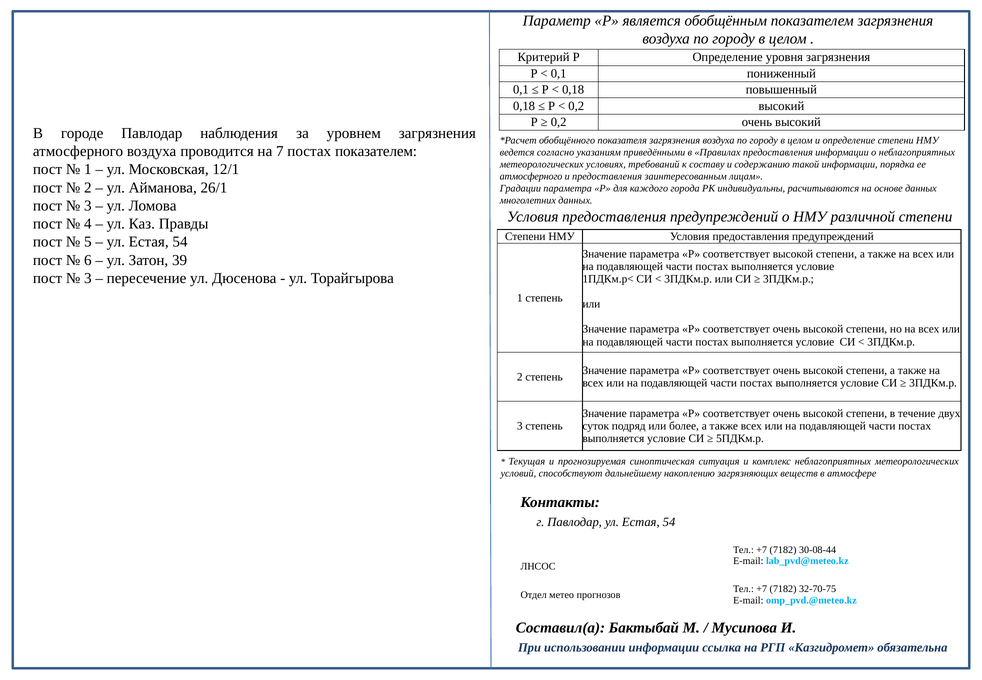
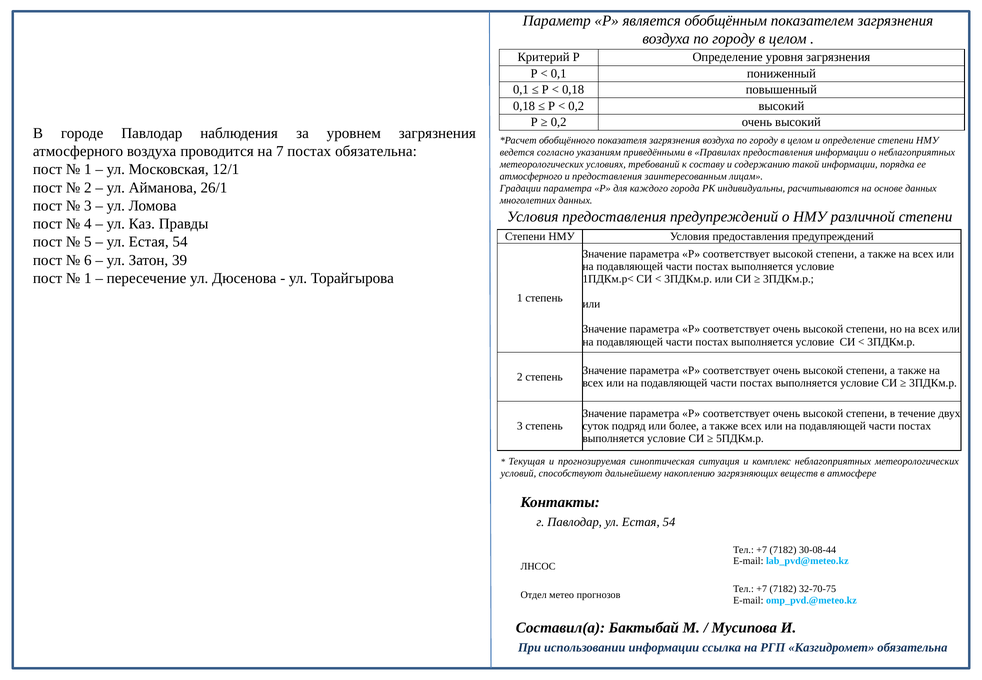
постах показателем: показателем -> обязательна (376, 151)
3: 3 -> 1 (88, 278)
